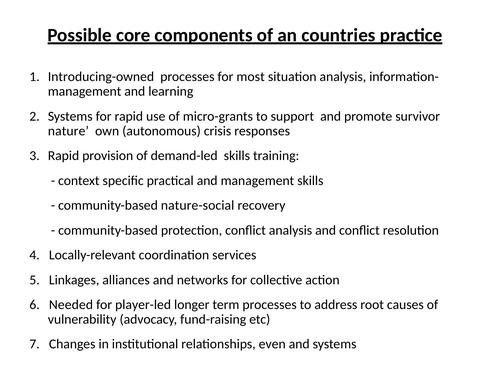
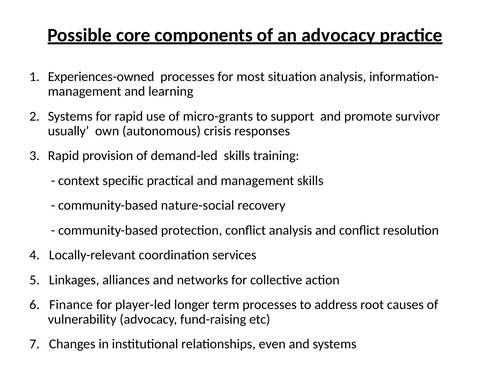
an countries: countries -> advocacy (338, 35)
Introducing-owned: Introducing-owned -> Experiences-owned (101, 77)
nature: nature -> usually (68, 131)
Needed: Needed -> Finance (71, 305)
